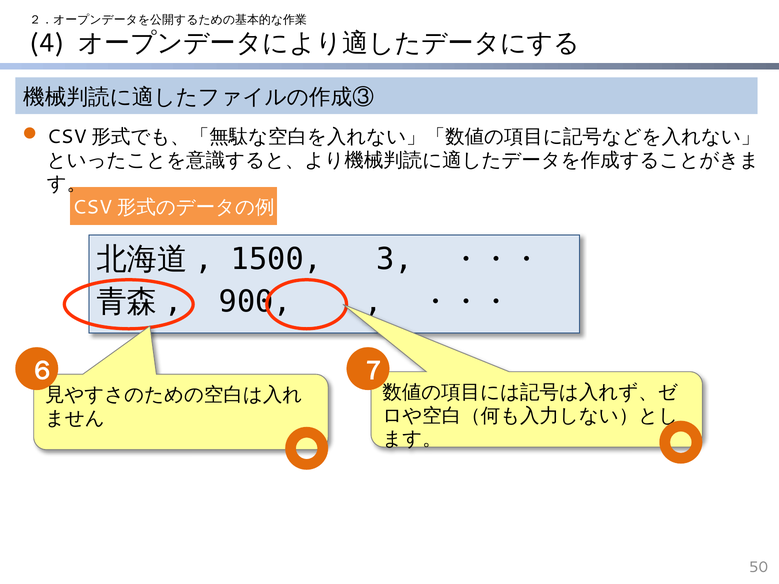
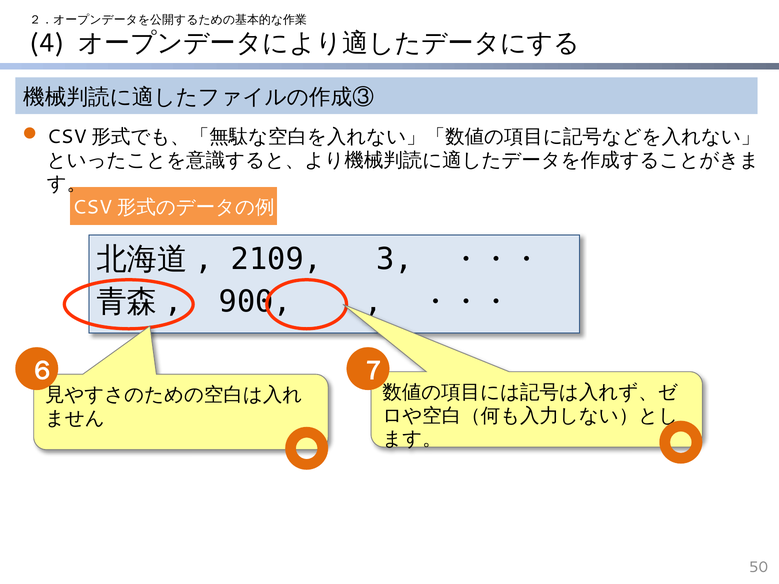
1500: 1500 -> 2109 (276, 259)
